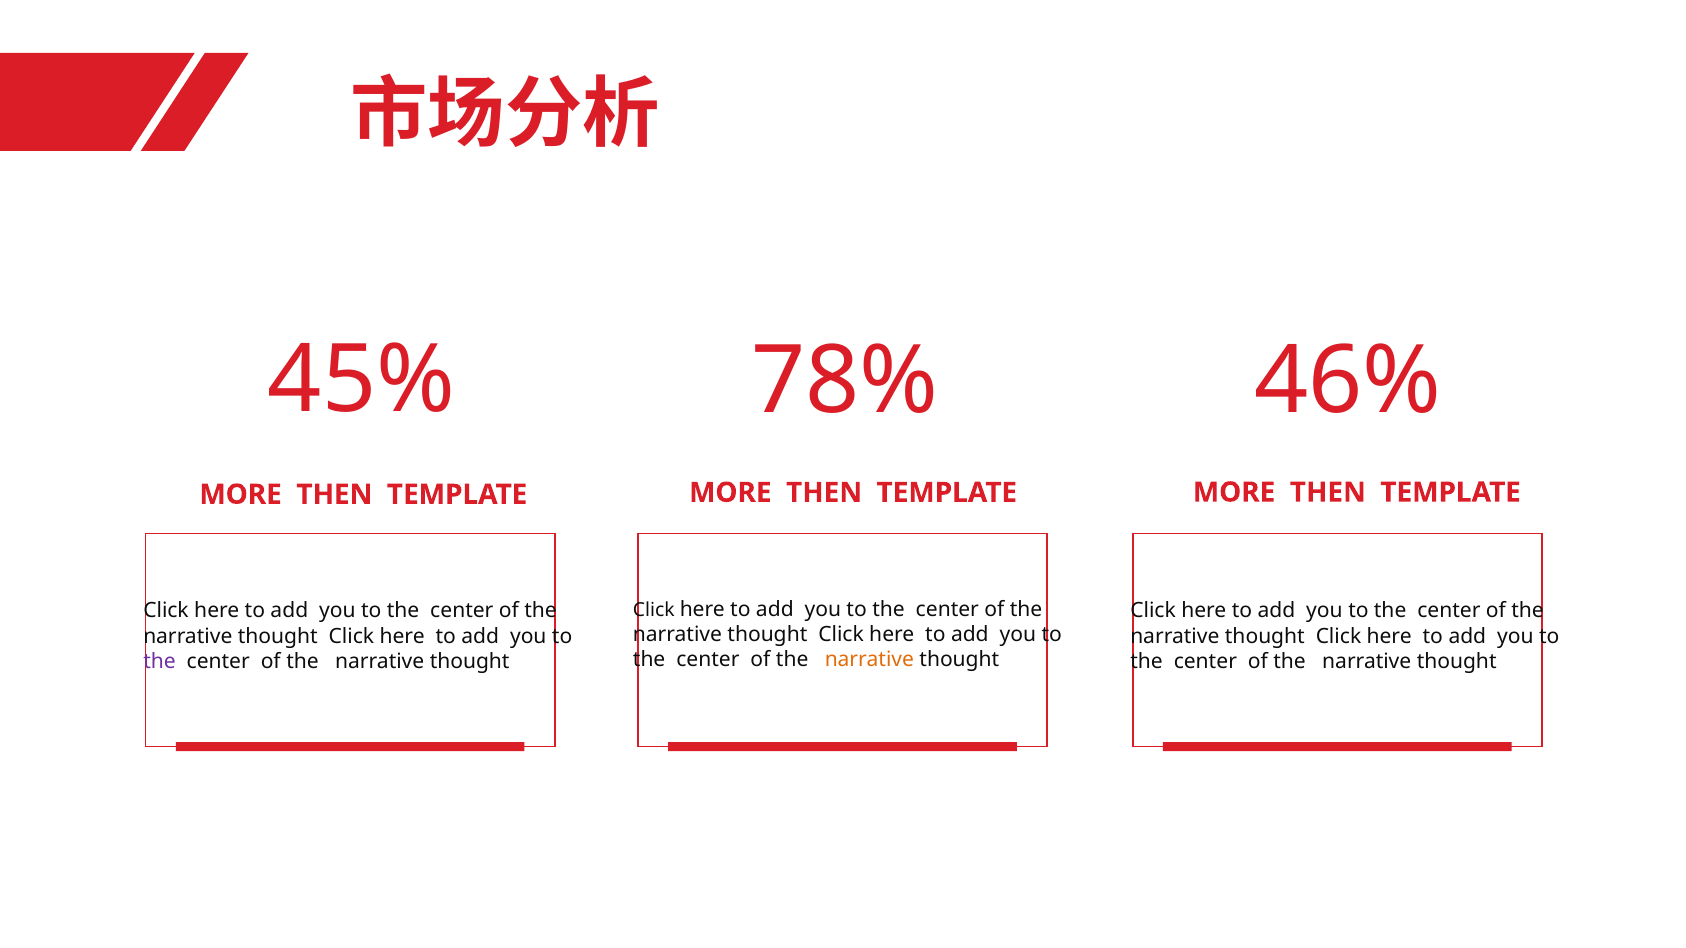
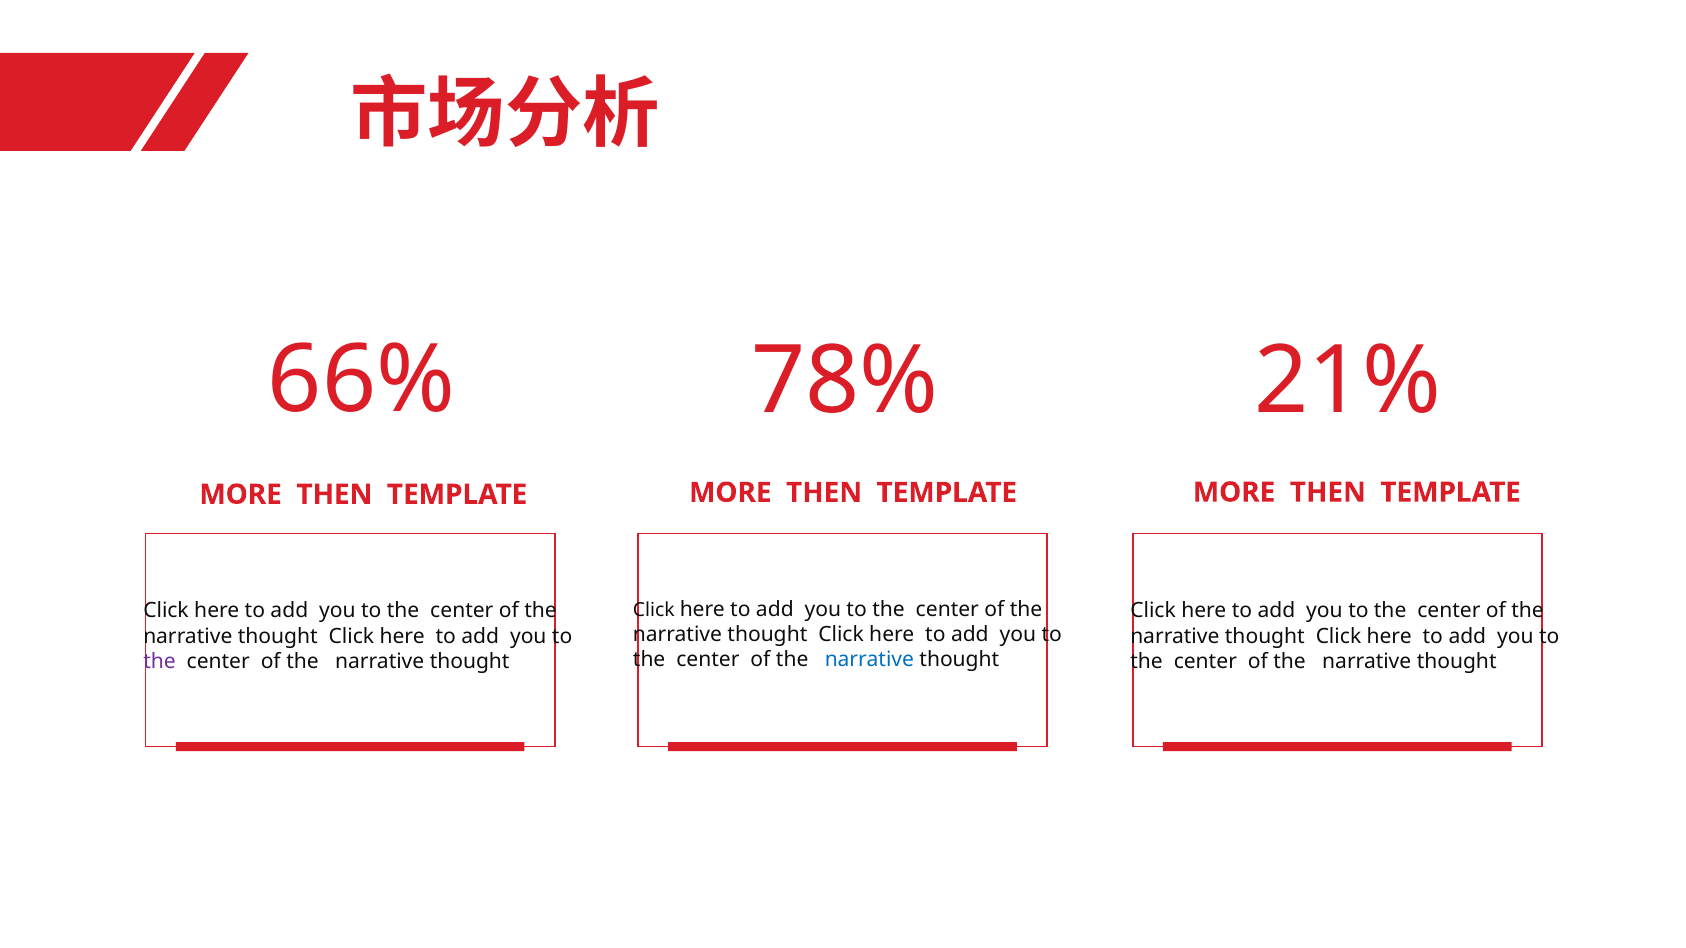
45%: 45% -> 66% (361, 380)
46%: 46% -> 21% (1348, 381)
narrative colour: orange -> blue (869, 660)
